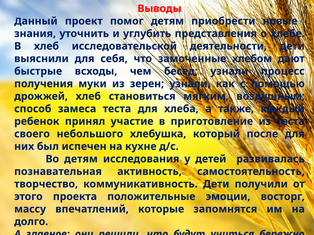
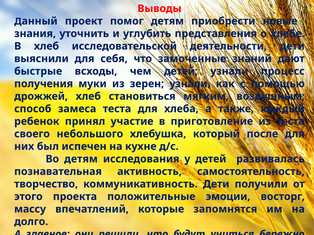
хлебом: хлебом -> знаний (252, 59)
чем бесед: бесед -> детей (181, 71)
